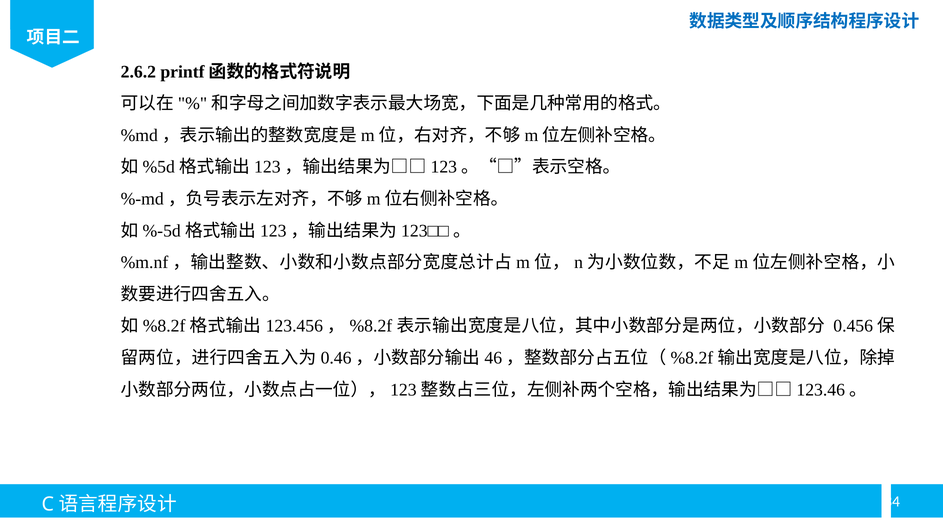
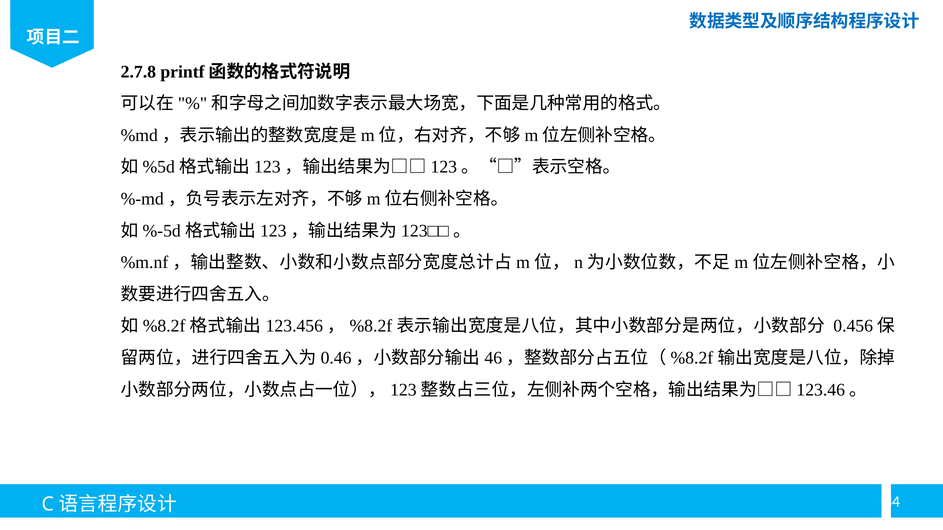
2.6.2: 2.6.2 -> 2.7.8 (138, 72)
